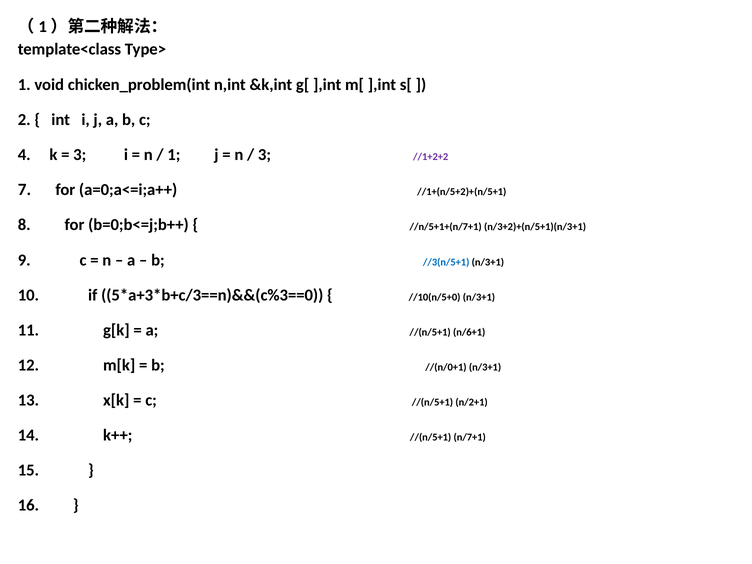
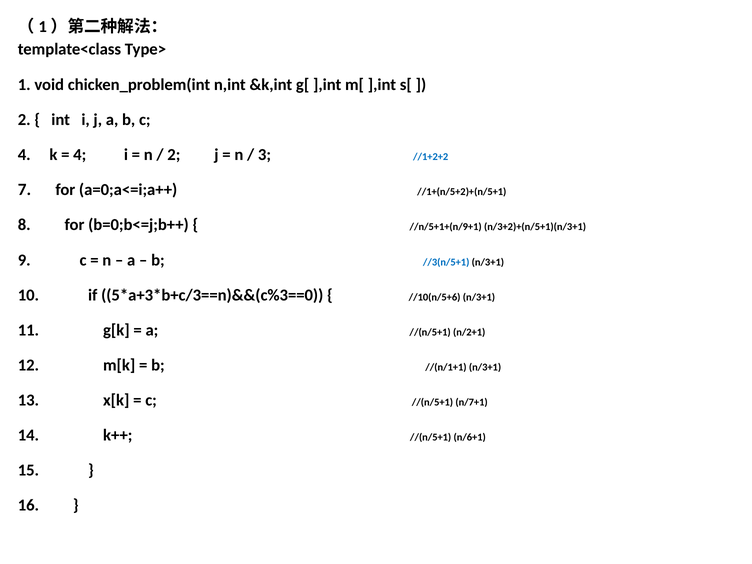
3: 3 -> 4 (80, 155)
1: 1 -> 2 (174, 155)
//1+2+2 colour: purple -> blue (431, 157)
//n/5+1+(n/7+1: //n/5+1+(n/7+1 -> //n/5+1+(n/9+1 (446, 227)
//10(n/5+0: //10(n/5+0 -> //10(n/5+6 (435, 297)
n/6+1: n/6+1 -> n/2+1 (469, 332)
//(n/0+1: //(n/0+1 -> //(n/1+1 (446, 367)
n/2+1: n/2+1 -> n/7+1 (472, 402)
n/7+1: n/7+1 -> n/6+1 (470, 437)
